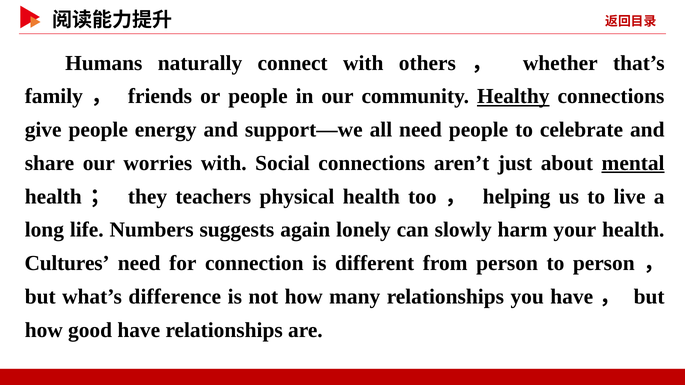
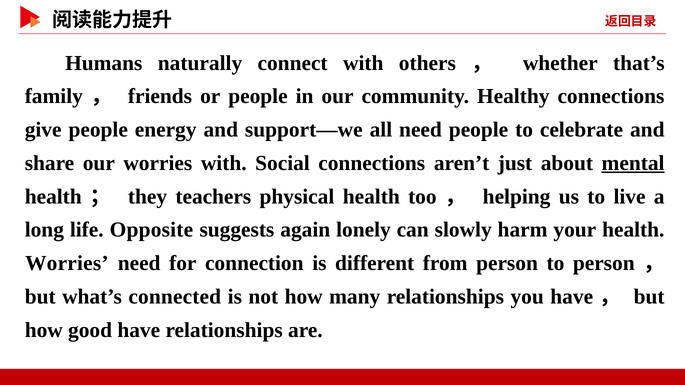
Healthy underline: present -> none (513, 96)
Numbers: Numbers -> Opposite (151, 230)
Cultures: Cultures -> Worries (67, 263)
difference: difference -> connected (175, 297)
